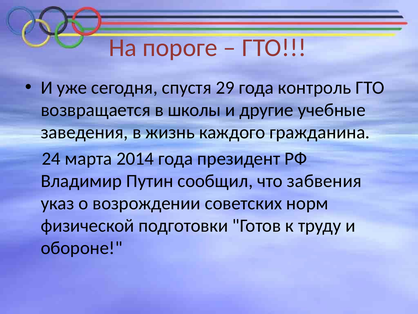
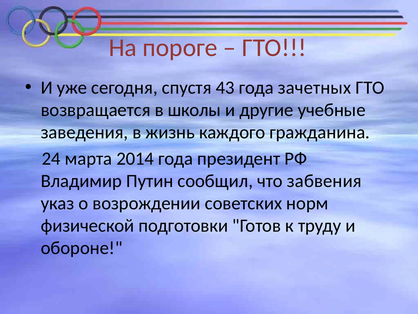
29: 29 -> 43 (225, 88)
контроль: контроль -> зачетных (314, 88)
